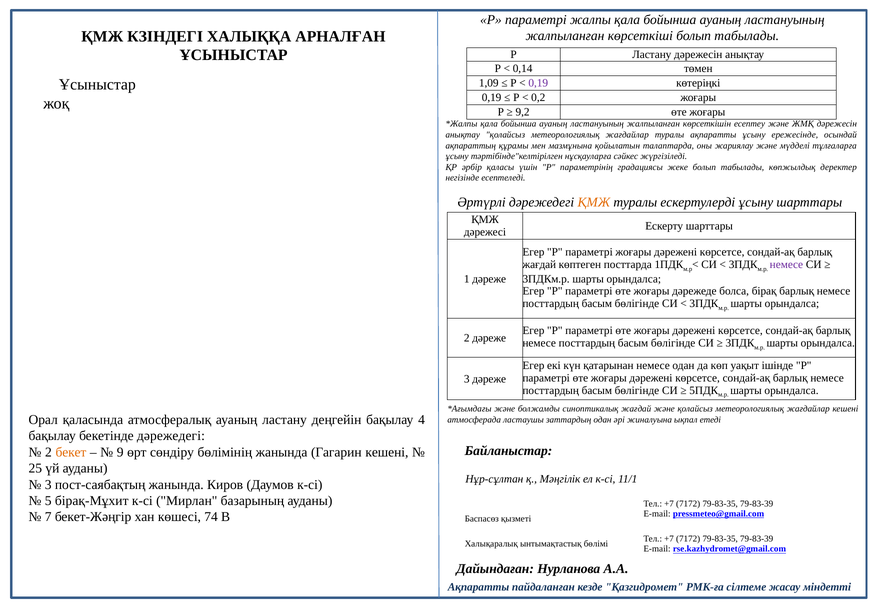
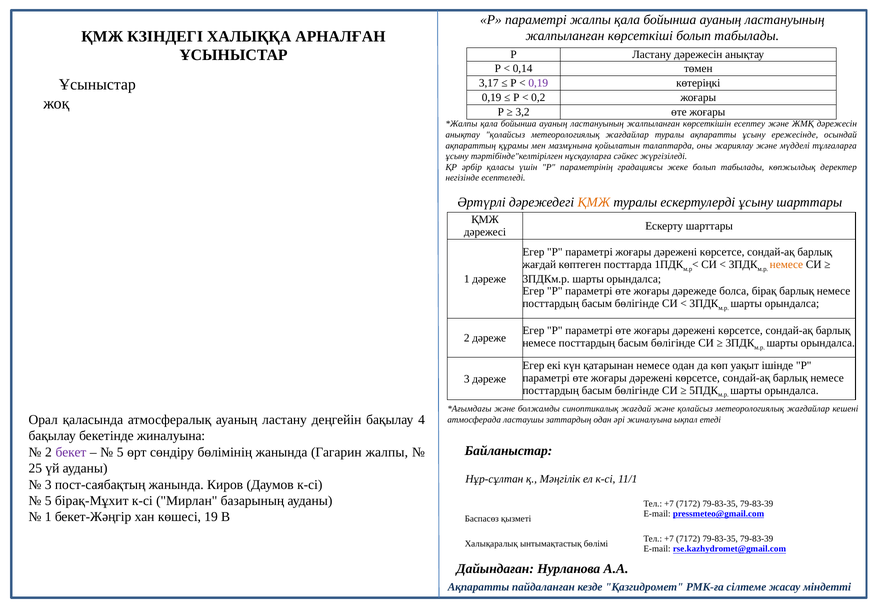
1,09: 1,09 -> 3,17 (489, 83)
9,2: 9,2 -> 3,2 (523, 112)
немесе colour: purple -> orange (786, 265)
бекетінде дәрежедегі: дәрежедегі -> жиналуына (171, 436)
бекет colour: orange -> purple (71, 452)
9: 9 -> 5 (120, 452)
Гагарин кешені: кешені -> жалпы (387, 452)
7: 7 -> 1 (48, 517)
74: 74 -> 19 (211, 517)
